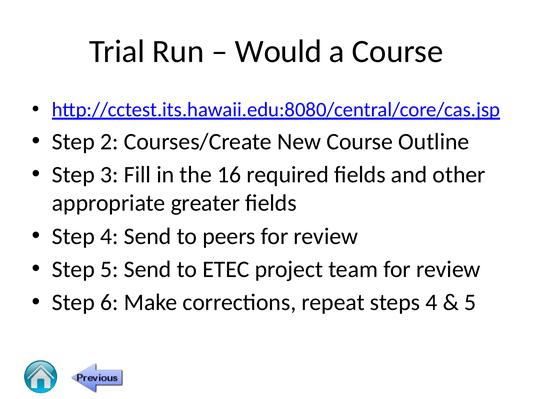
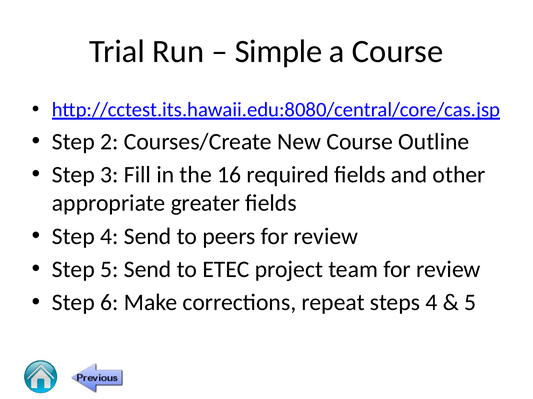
Would: Would -> Simple (278, 52)
